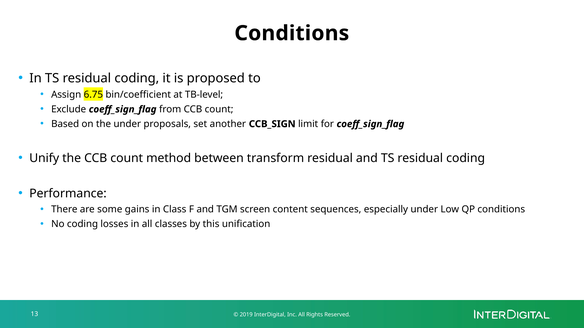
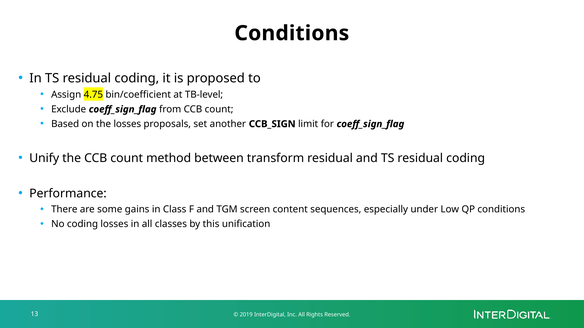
6.75: 6.75 -> 4.75 (93, 95)
the under: under -> losses (127, 124)
